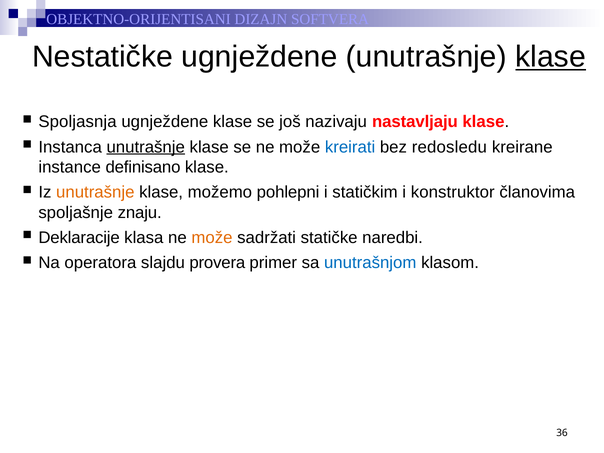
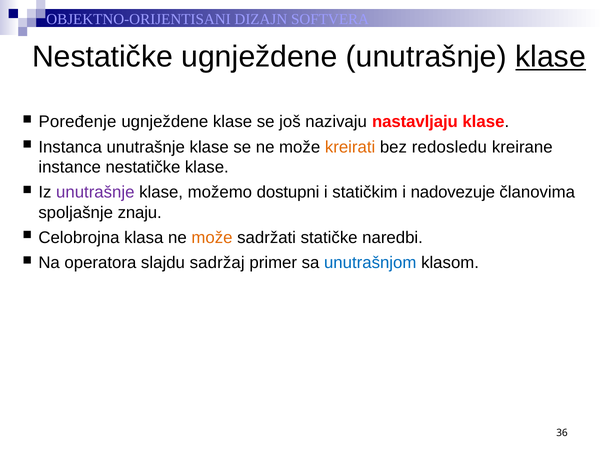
Spoljasnja: Spoljasnja -> Poređenje (77, 122)
unutrašnje underline: present -> none (146, 147)
kreirati colour: blue -> orange (350, 147)
instance definisano: definisano -> nestatičke (143, 167)
unutrašnje colour: orange -> purple (95, 192)
pohlepni: pohlepni -> dostupni (288, 192)
konstruktor: konstruktor -> nadovezuje (453, 192)
Deklaracije: Deklaracije -> Celobrojna (79, 238)
provera: provera -> sadržaj (217, 263)
